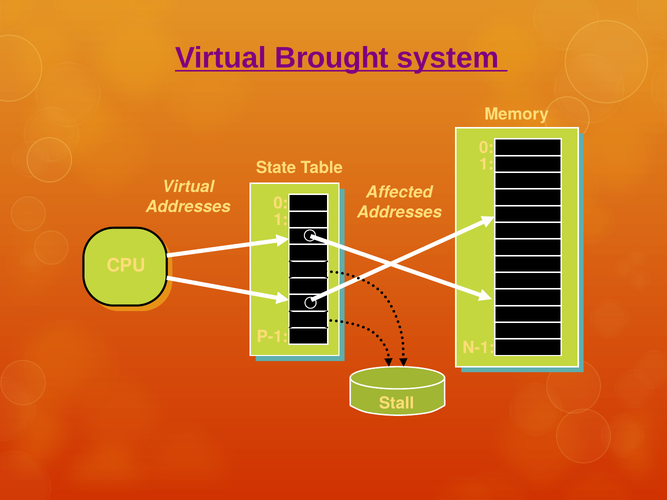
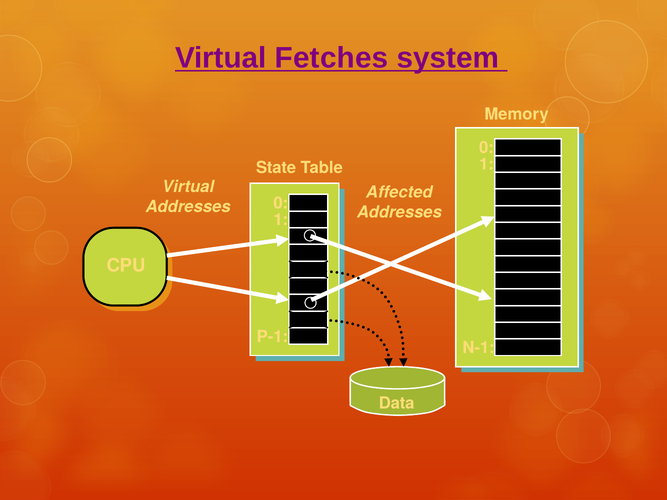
Brought: Brought -> Fetches (332, 58)
Stall: Stall -> Data (397, 403)
